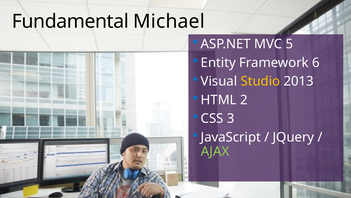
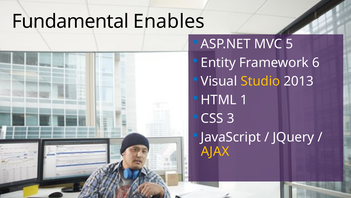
Michael: Michael -> Enables (169, 21)
2: 2 -> 1 (244, 100)
AJAX colour: light green -> yellow (215, 151)
